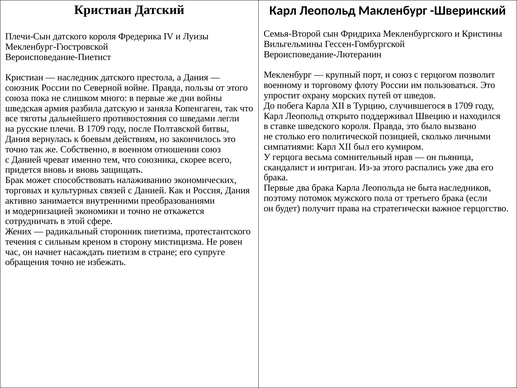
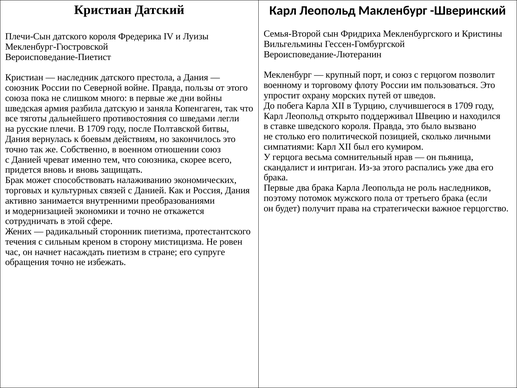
быта: быта -> роль (427, 188)
